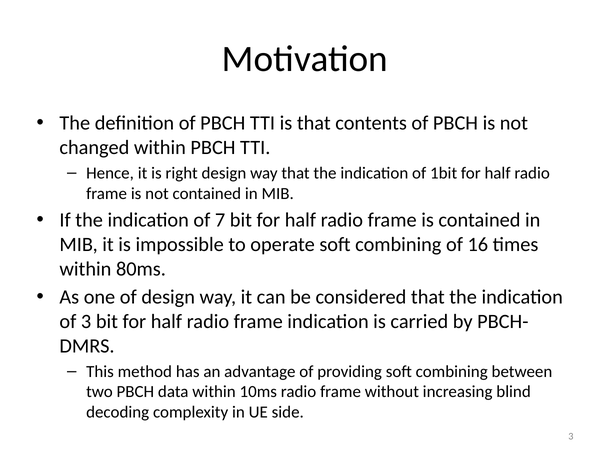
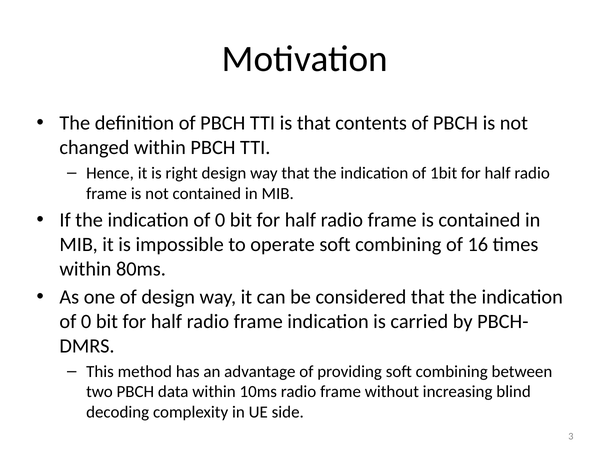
7: 7 -> 0 (220, 220)
3: 3 -> 0 (86, 322)
